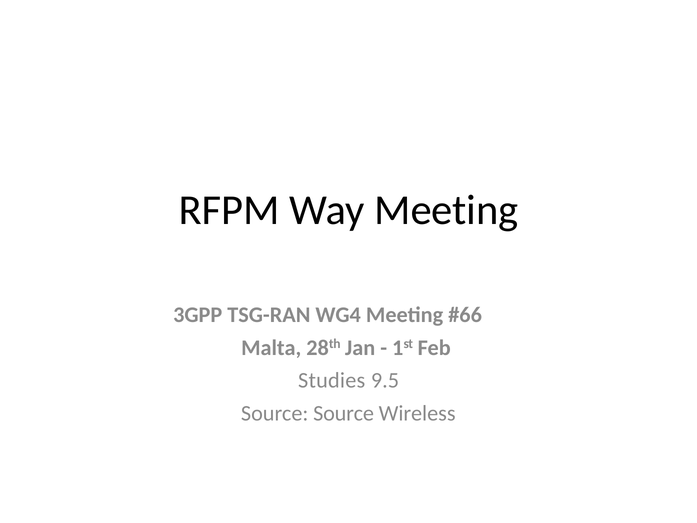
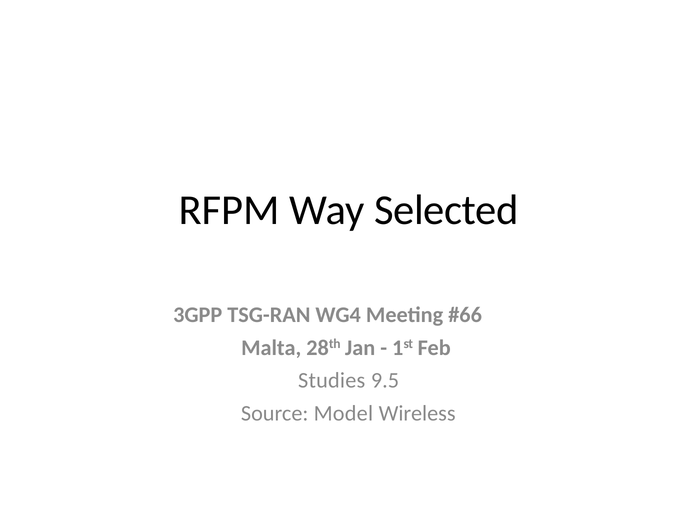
Way Meeting: Meeting -> Selected (446, 210)
Source Source: Source -> Model (343, 413)
